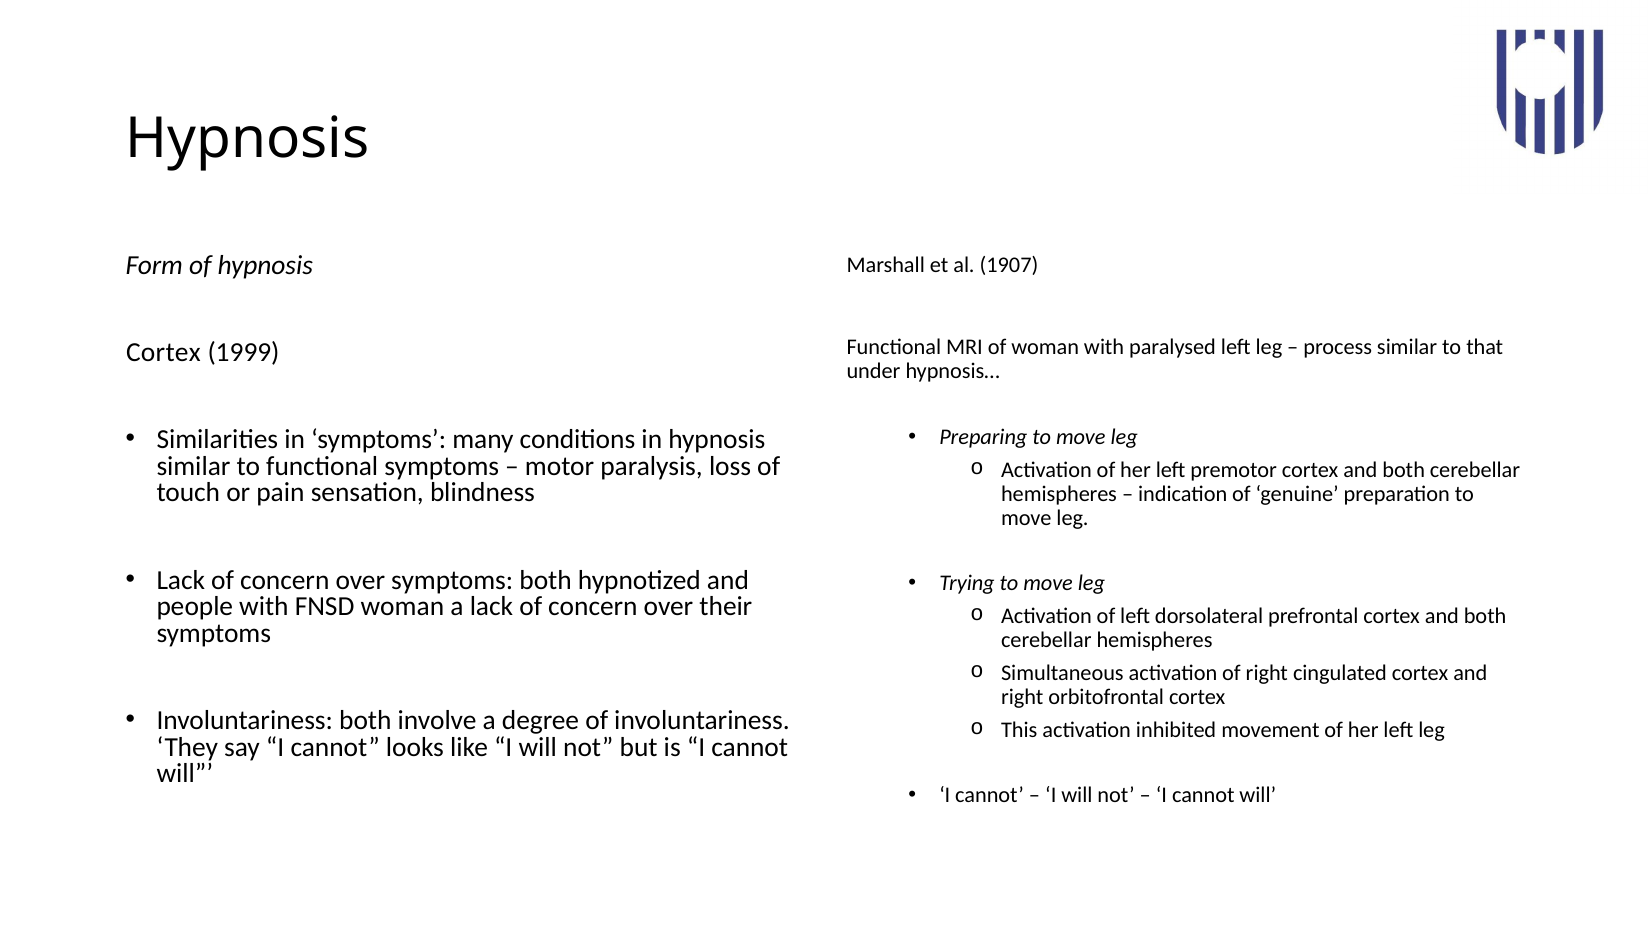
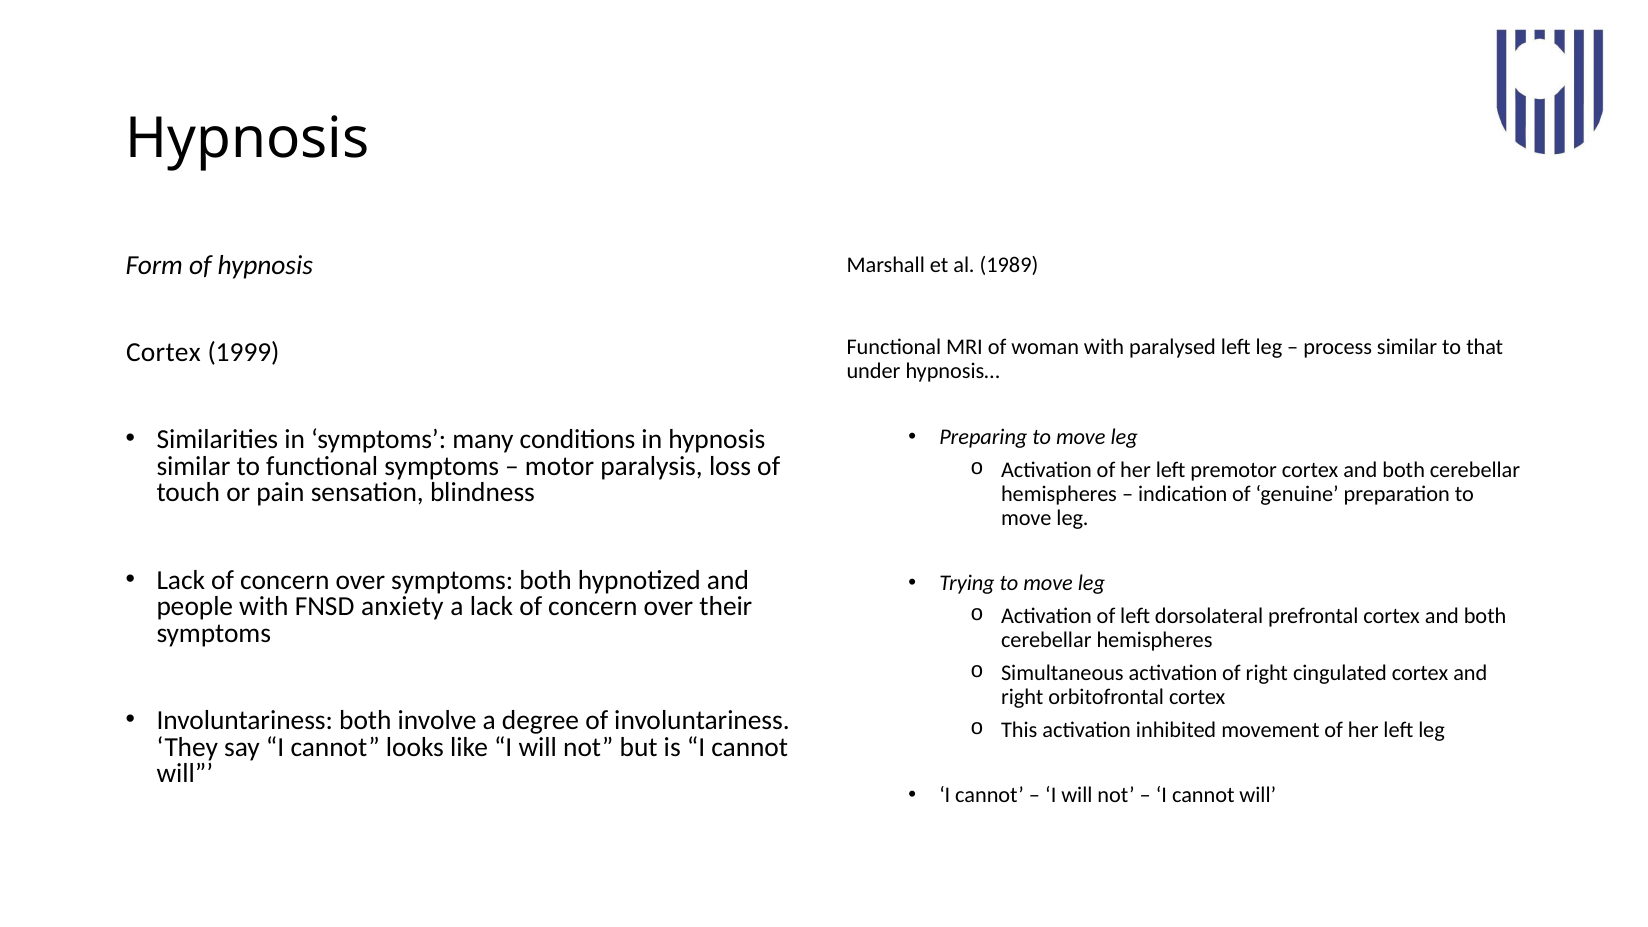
1907: 1907 -> 1989 (1009, 265)
FNSD woman: woman -> anxiety (402, 607)
